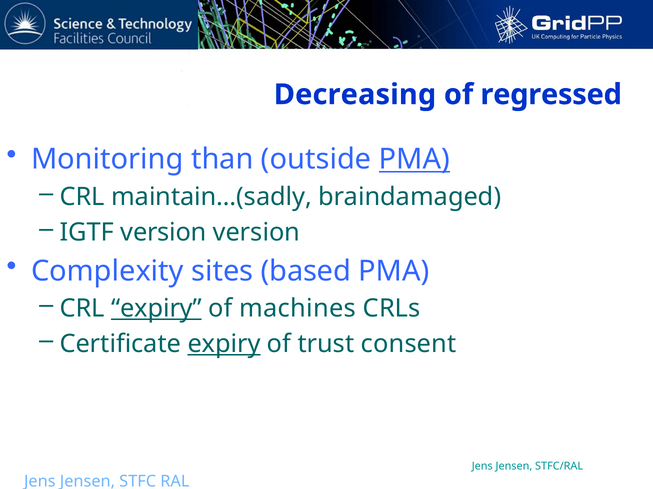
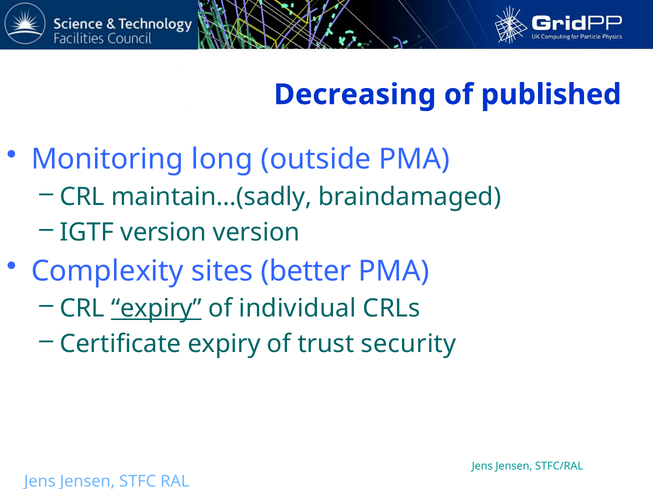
regressed: regressed -> published (551, 95)
than: than -> long (222, 160)
PMA underline: present -> none (414, 160)
based: based -> better (306, 271)
machines: machines -> individual (298, 309)
expiry underline: present -> none (224, 344)
consent: consent -> security (409, 344)
